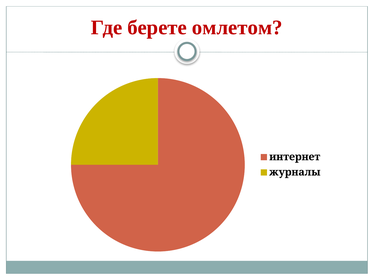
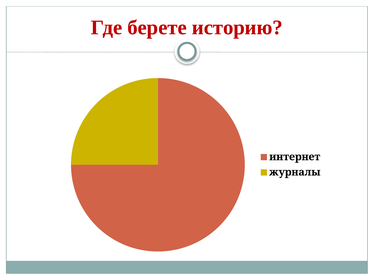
омлетом: омлетом -> историю (237, 28)
